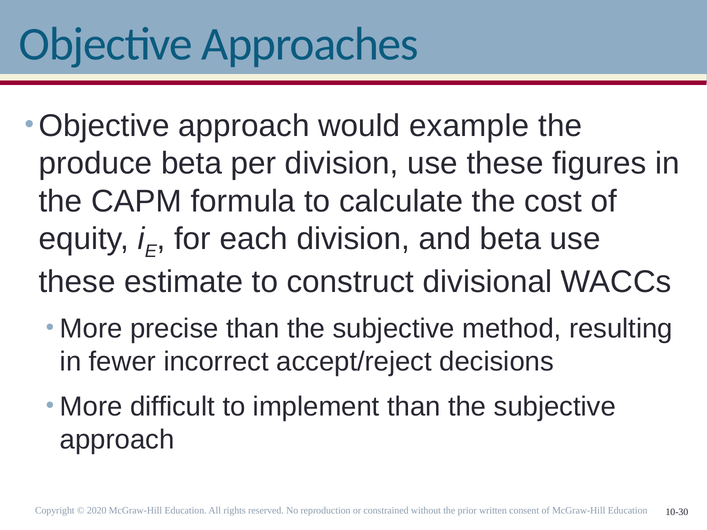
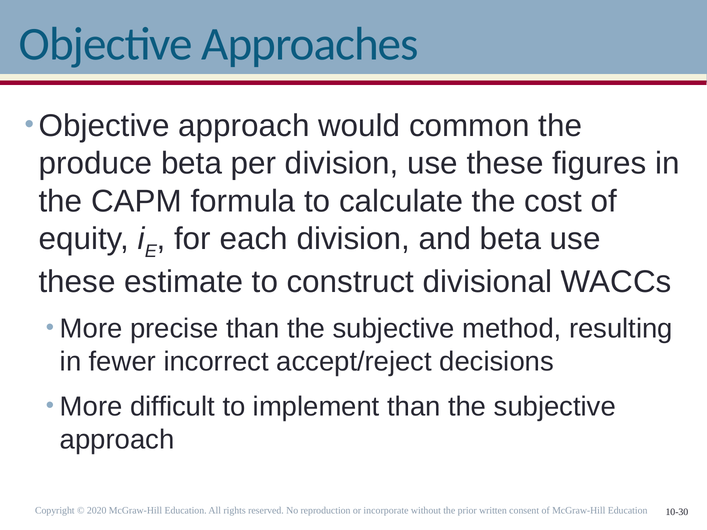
example: example -> common (469, 126)
constrained: constrained -> incorporate (386, 511)
